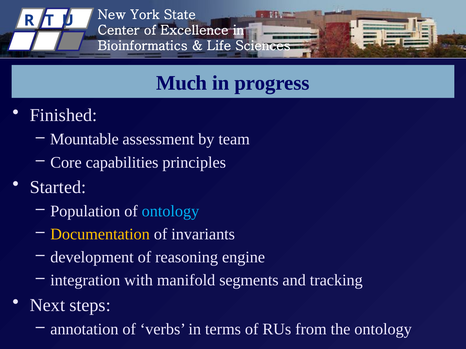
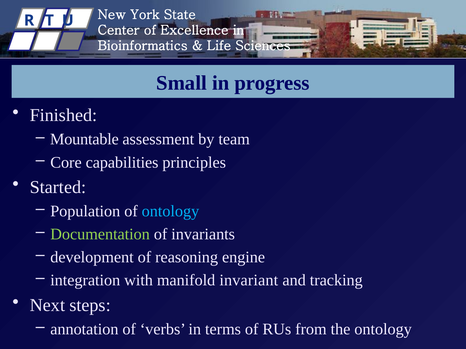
Much: Much -> Small (182, 83)
Documentation colour: yellow -> light green (100, 235)
segments: segments -> invariant (249, 281)
